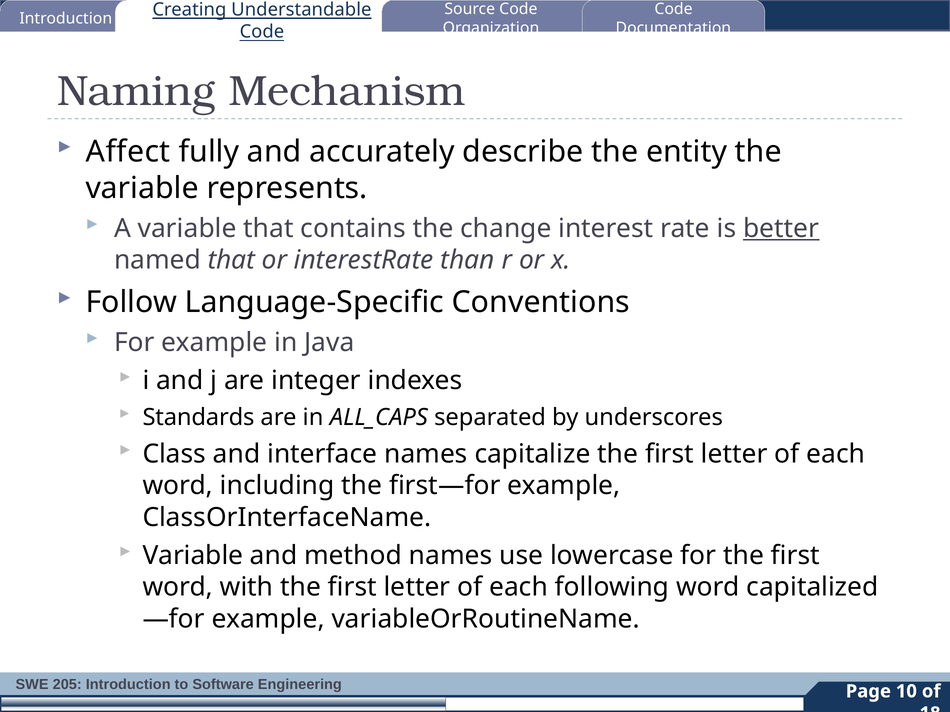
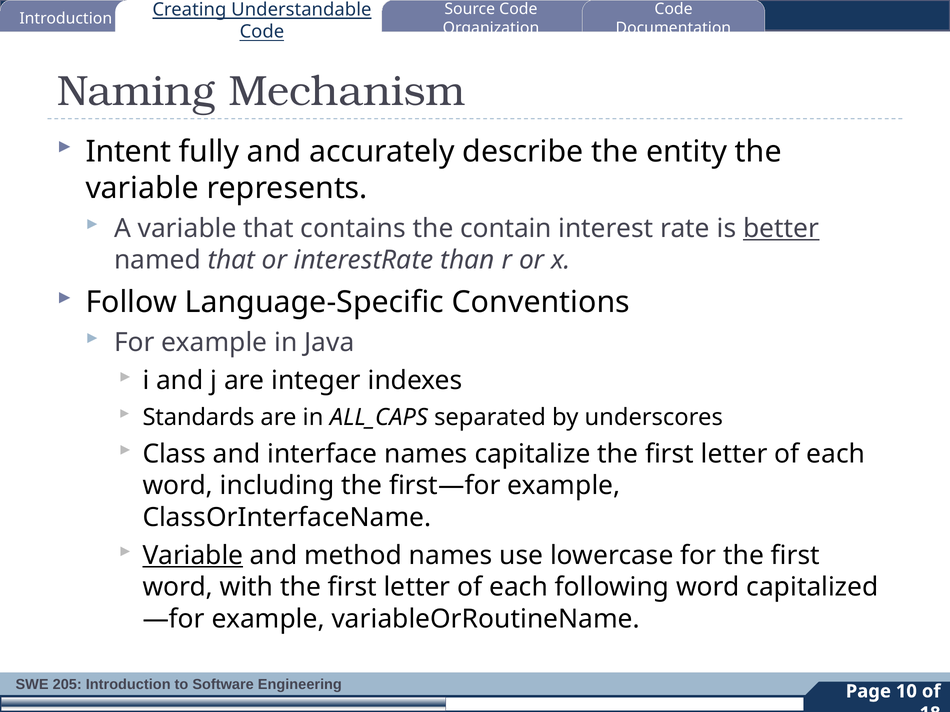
Affect: Affect -> Intent (128, 152)
change: change -> contain (506, 228)
Variable underline: none -> present (193, 556)
